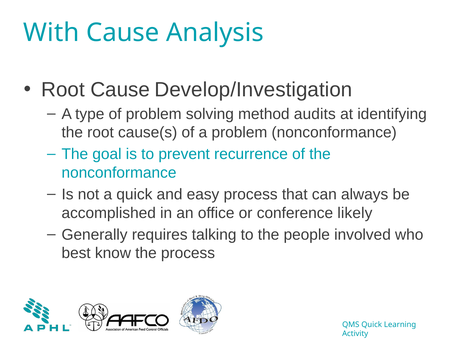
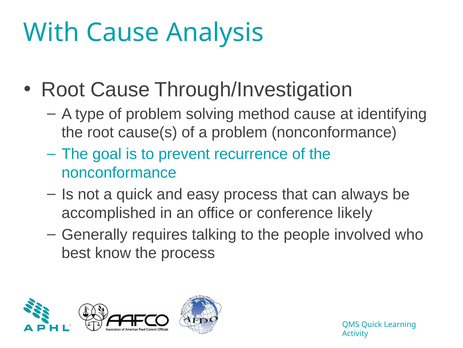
Develop/Investigation: Develop/Investigation -> Through/Investigation (254, 89)
method audits: audits -> cause (315, 114)
